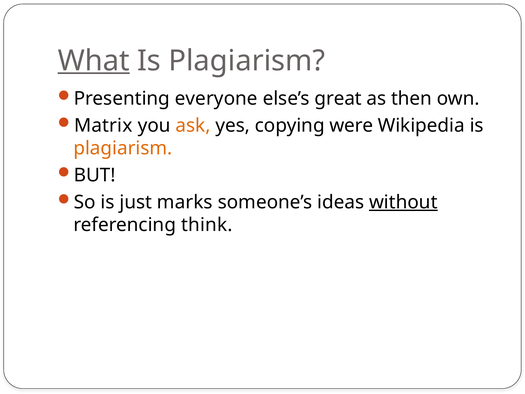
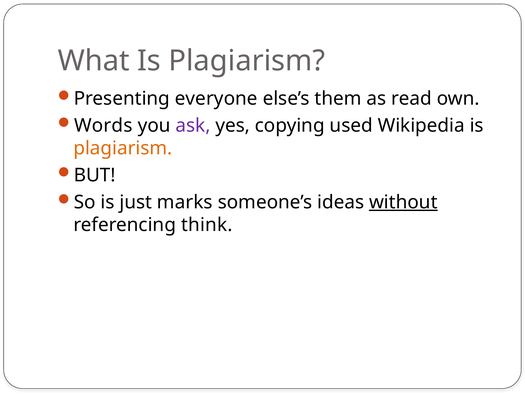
What underline: present -> none (94, 61)
great: great -> them (338, 98)
then: then -> read (412, 98)
Matrix: Matrix -> Words (103, 125)
ask colour: orange -> purple (193, 125)
were: were -> used (351, 125)
